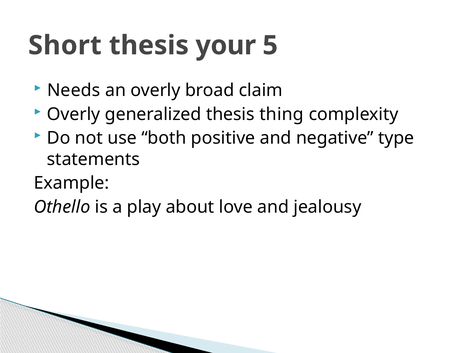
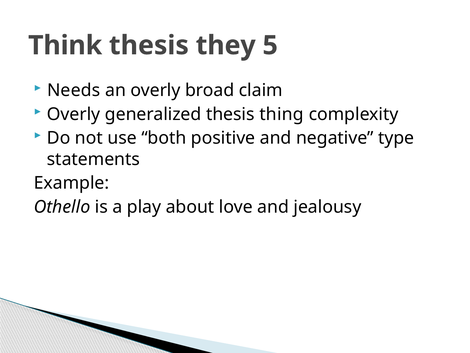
Short: Short -> Think (65, 45)
your: your -> they (226, 45)
